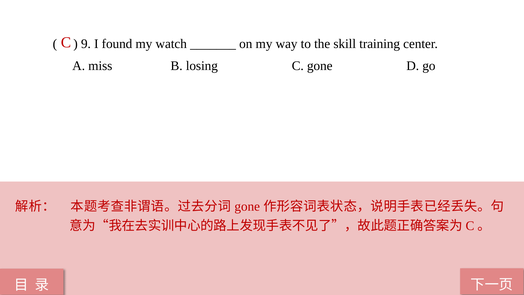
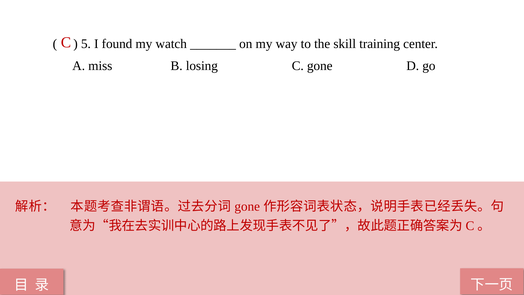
9: 9 -> 5 (86, 44)
